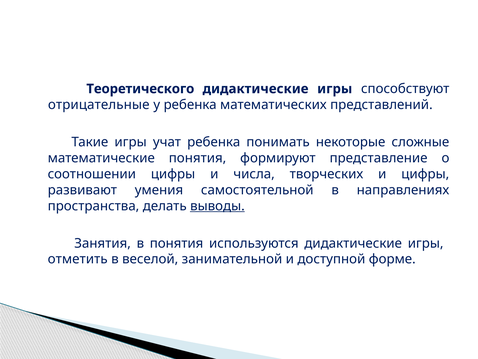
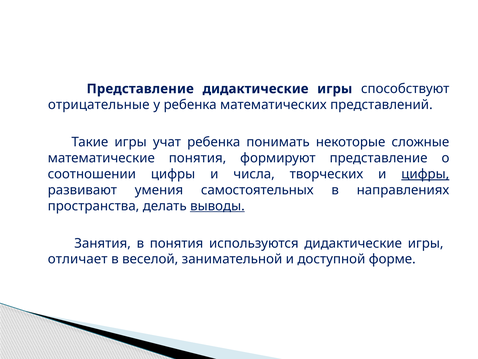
Теоретического: Теоретического -> Представление (140, 89)
цифры underline: none -> present (425, 174)
самостоятельной: самостоятельной -> самостоятельных (257, 190)
отметить: отметить -> отличает (78, 259)
